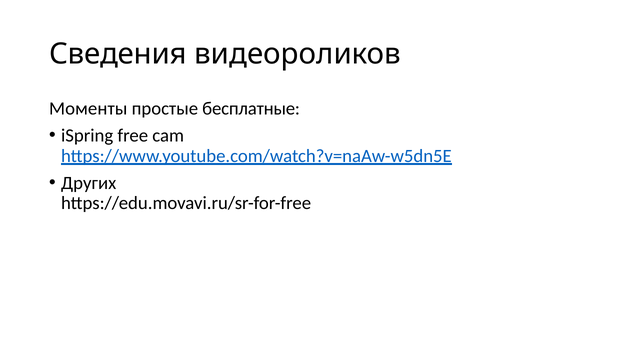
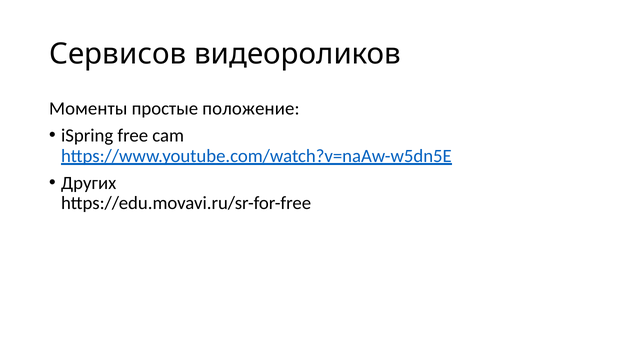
Сведения: Сведения -> Сервисов (118, 54)
бесплатные: бесплатные -> положение (251, 109)
